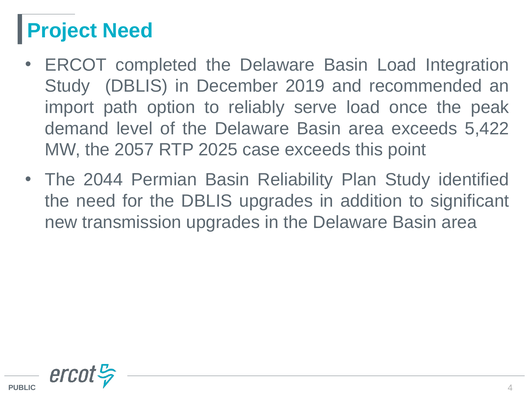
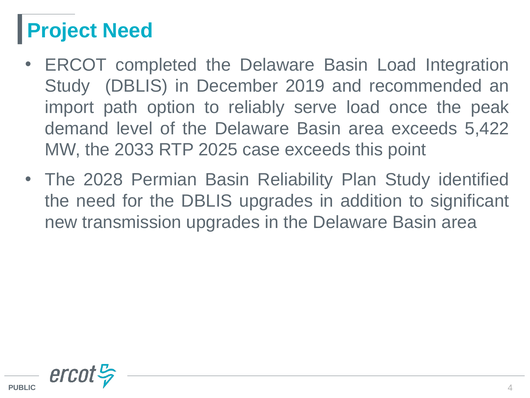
2057: 2057 -> 2033 (134, 150)
2044: 2044 -> 2028 (103, 180)
